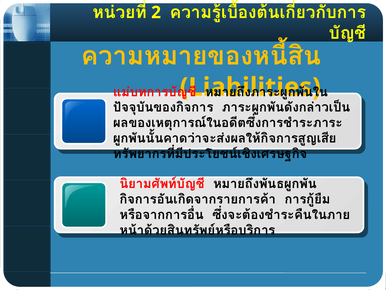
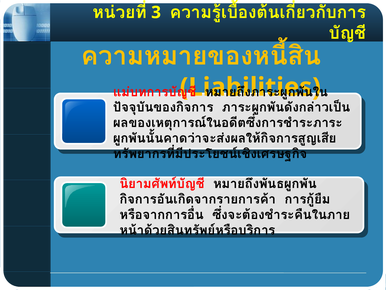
2: 2 -> 3 (156, 12)
